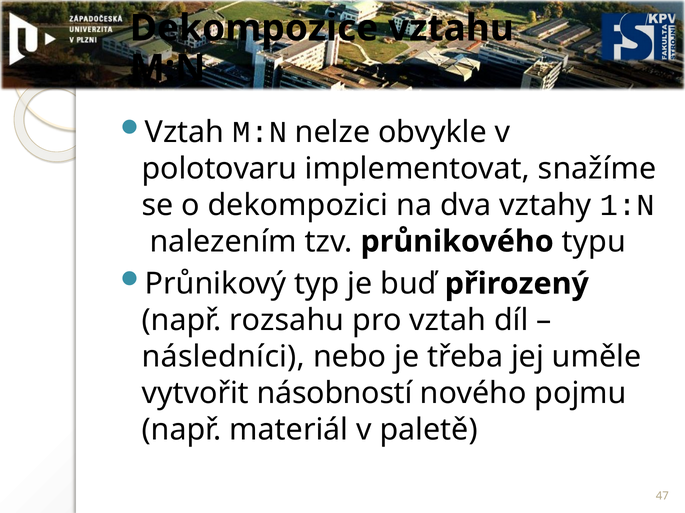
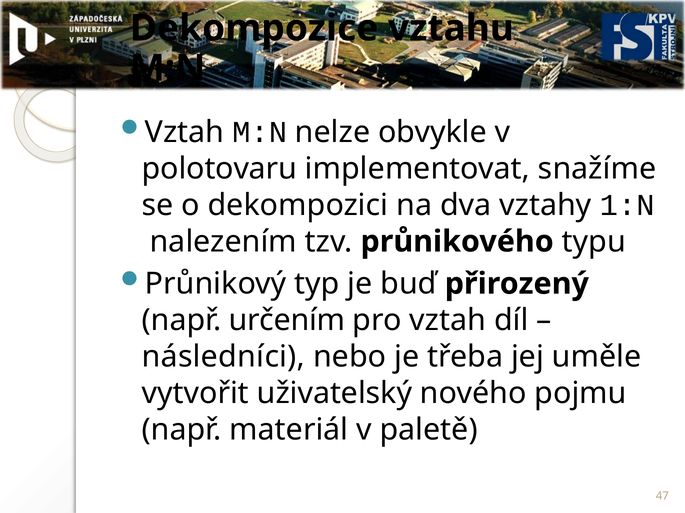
rozsahu: rozsahu -> určením (287, 321)
násobností: násobností -> uživatelský (335, 394)
